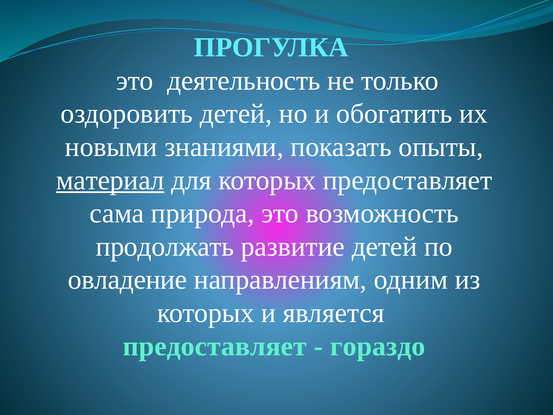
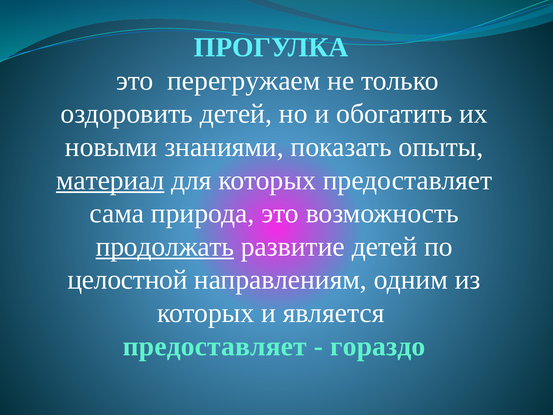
деятельность: деятельность -> перегружаем (244, 81)
продолжать underline: none -> present (165, 246)
овладение: овладение -> целостной (128, 280)
